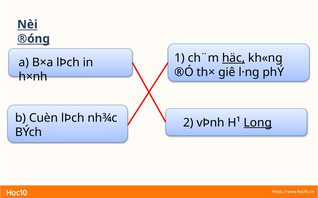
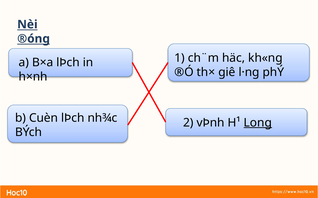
häc underline: present -> none (234, 58)
